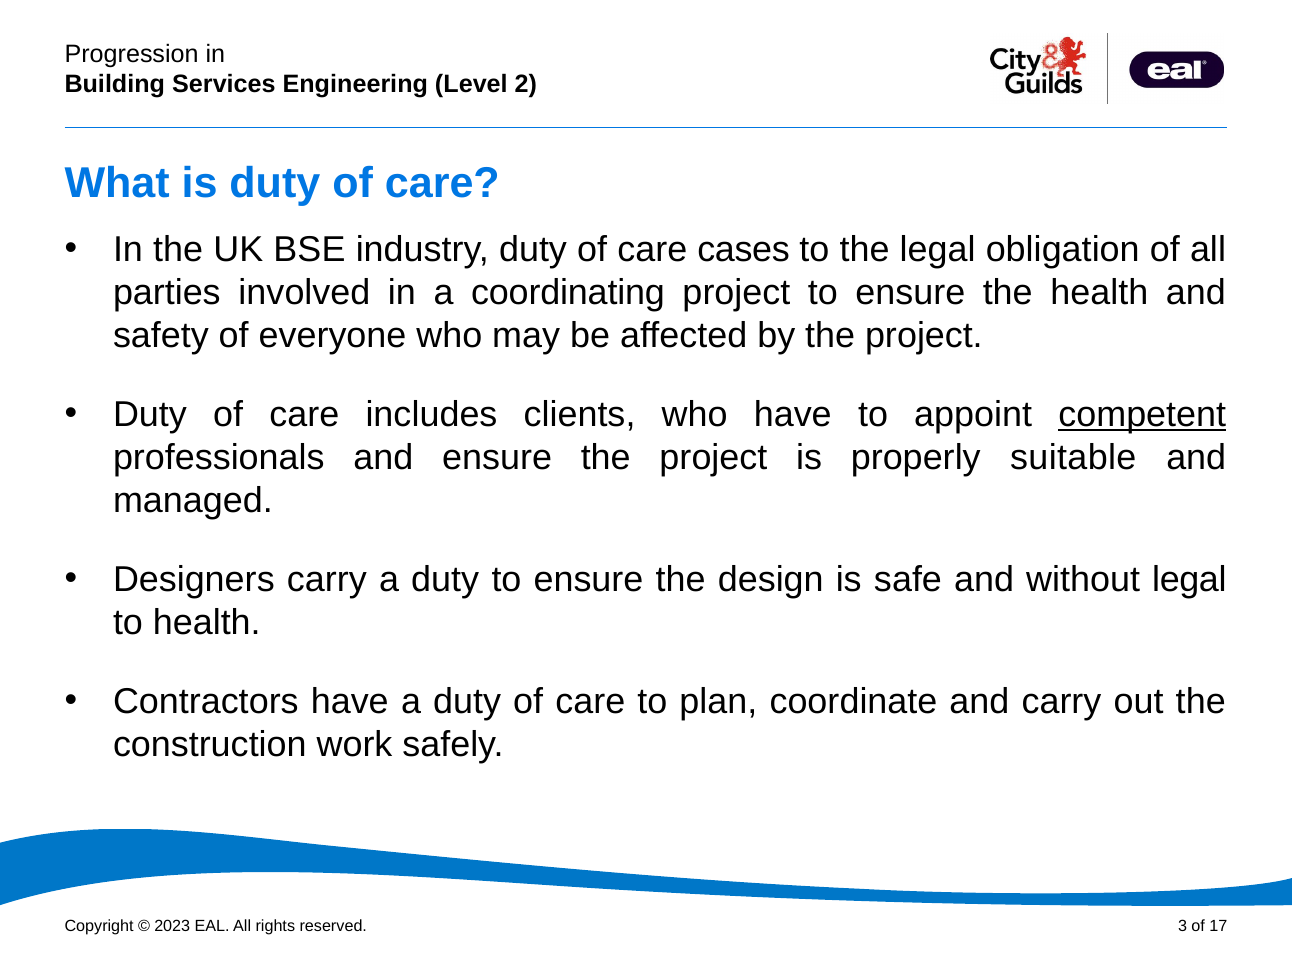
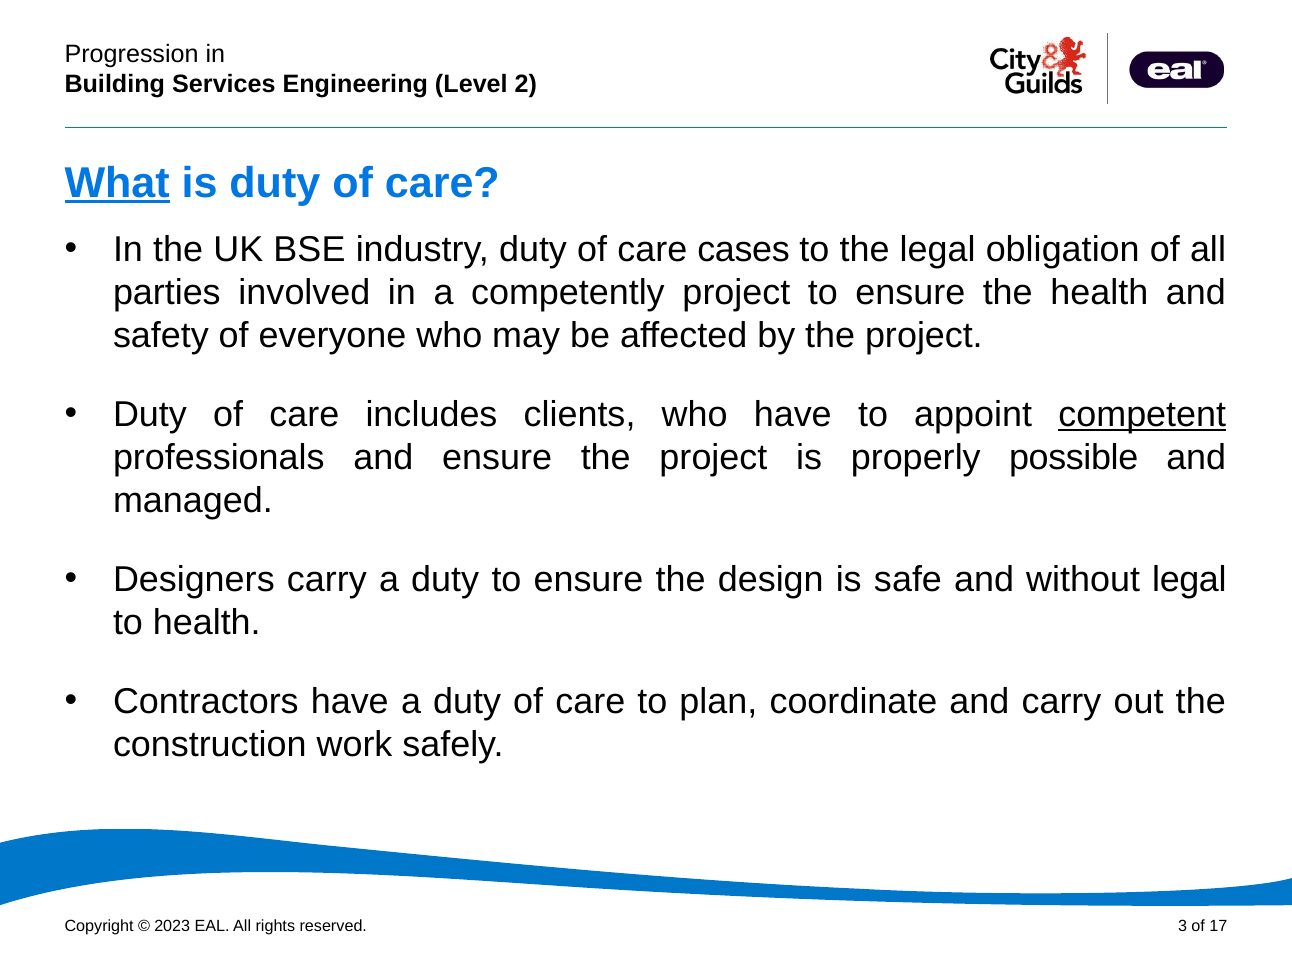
What underline: none -> present (117, 183)
coordinating: coordinating -> competently (568, 293)
suitable: suitable -> possible (1074, 458)
